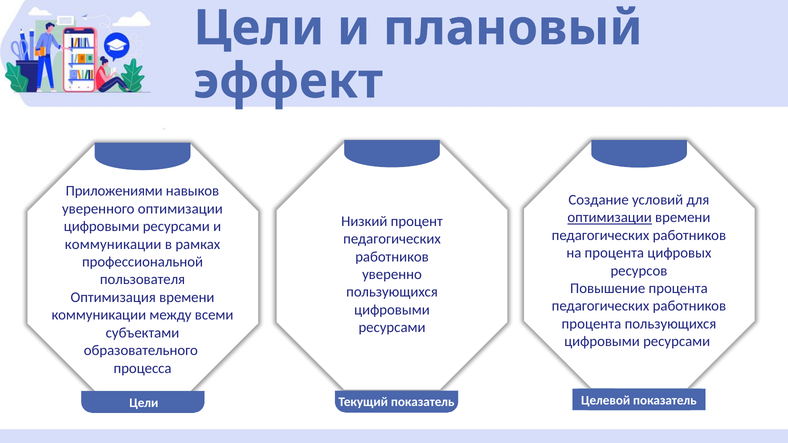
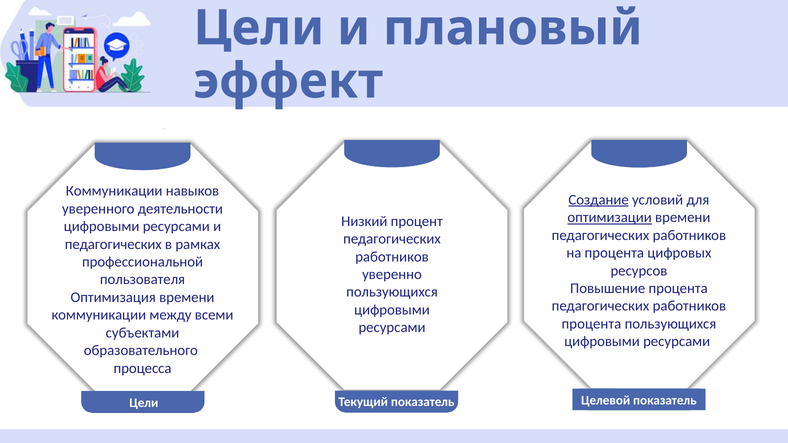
Приложениями: Приложениями -> Коммуникации (114, 191)
Создание underline: none -> present (599, 200)
уверенного оптимизации: оптимизации -> деятельности (180, 209)
коммуникации: коммуникации -> педагогических (113, 244)
